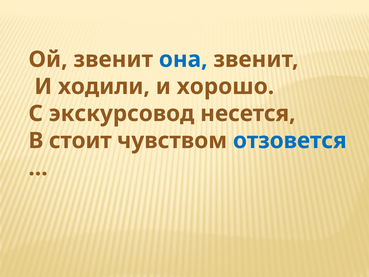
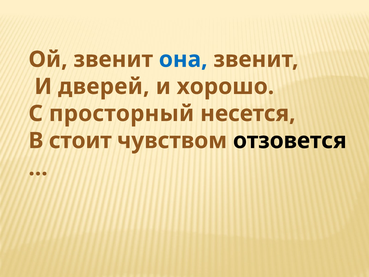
ходили: ходили -> дверей (104, 86)
экскурсовод: экскурсовод -> просторный (122, 113)
отзовется colour: blue -> black (290, 141)
